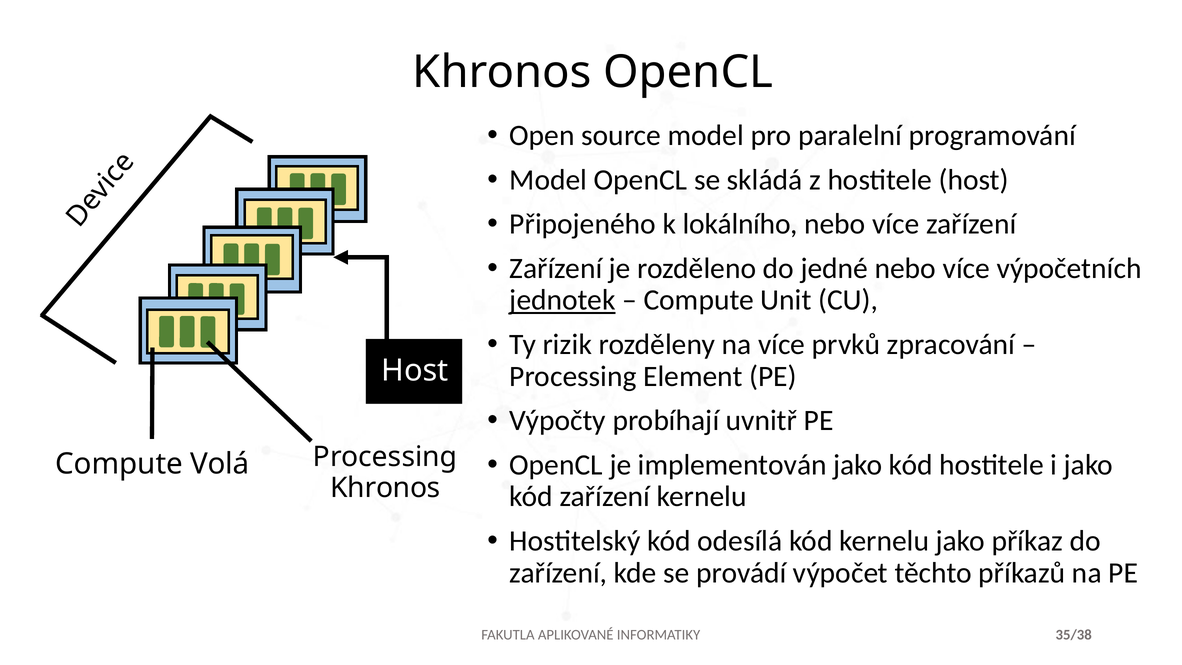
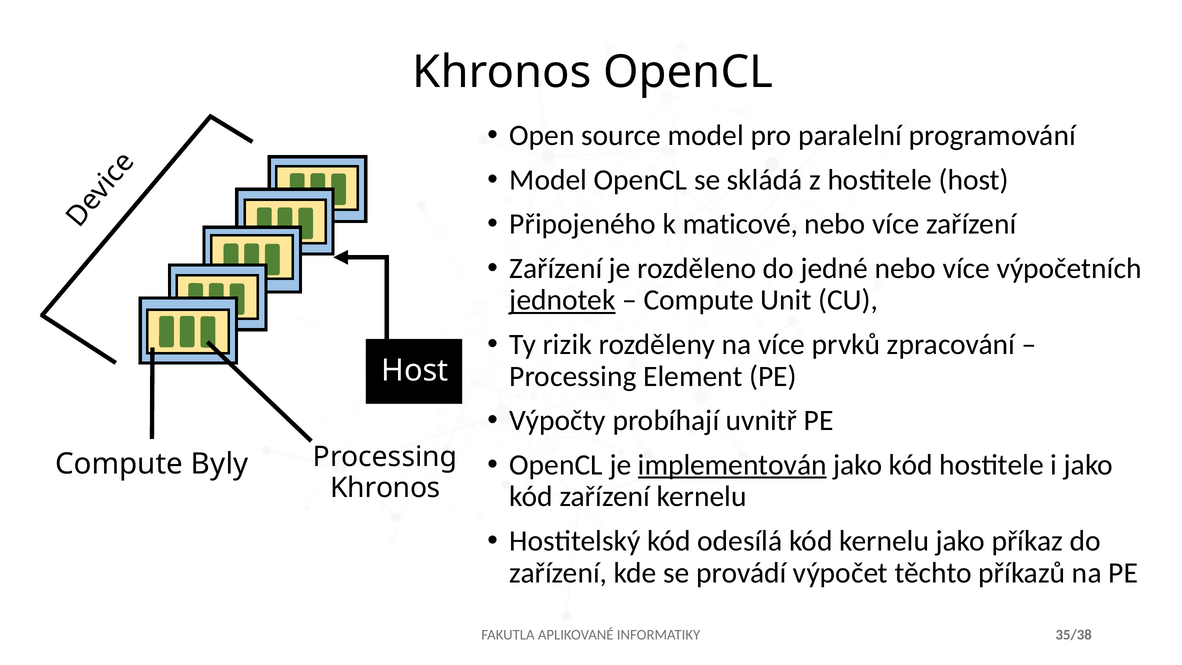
lokálního: lokálního -> maticové (740, 224)
implementován underline: none -> present (732, 465)
Volá: Volá -> Byly (220, 464)
